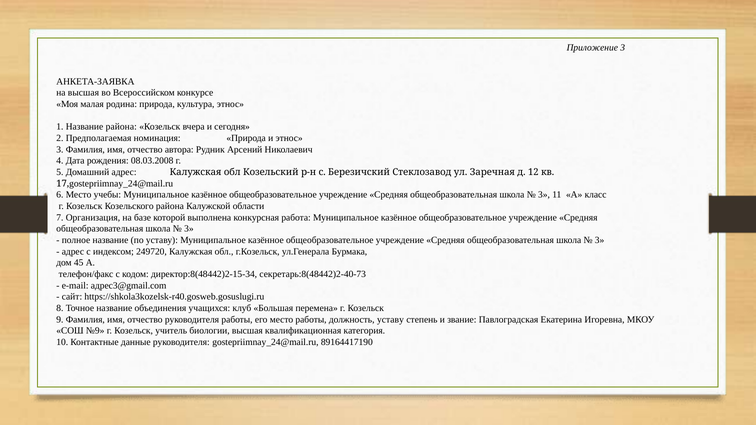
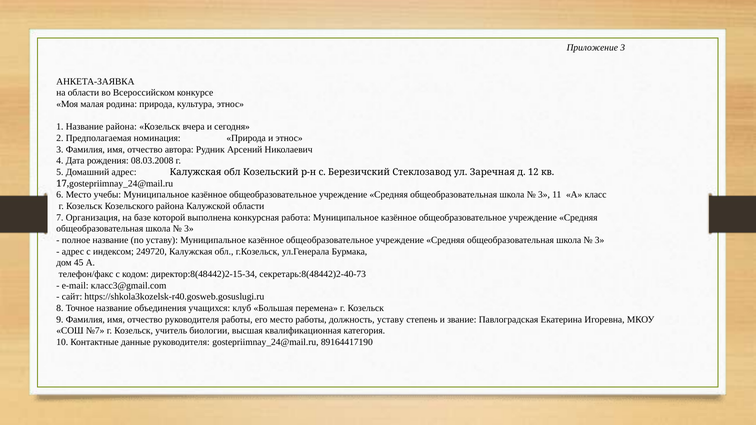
на высшая: высшая -> области (84, 93)
адрес3@gmail.com: адрес3@gmail.com -> класс3@gmail.com (129, 286)
№9: №9 -> №7 (95, 331)
